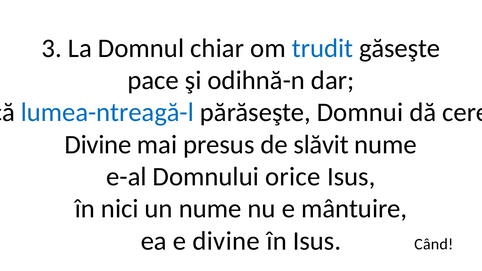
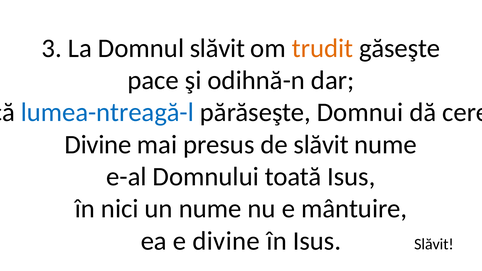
Domnul chiar: chiar -> slăvit (217, 48)
trudit colour: blue -> orange (323, 48)
orice: orice -> toată (293, 177)
Isus Când: Când -> Slăvit (434, 244)
